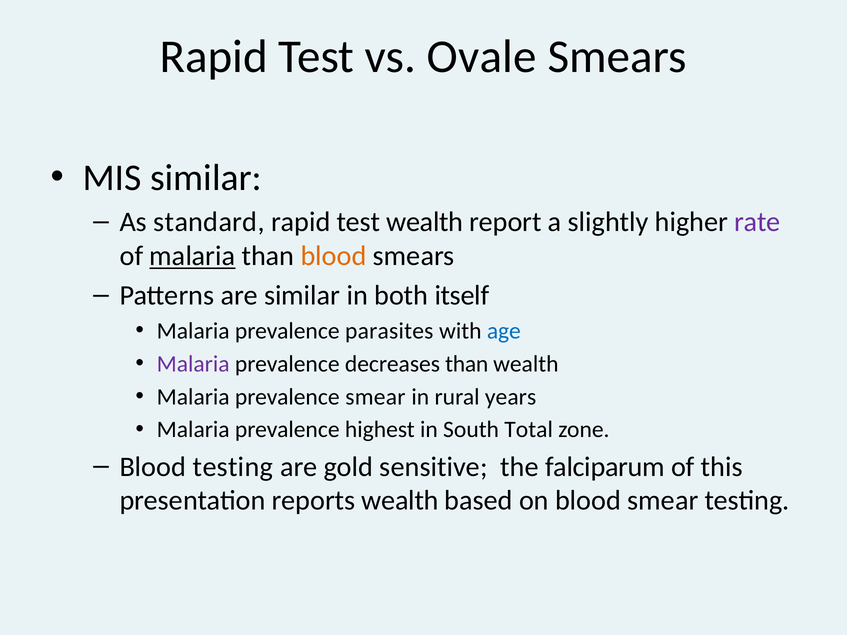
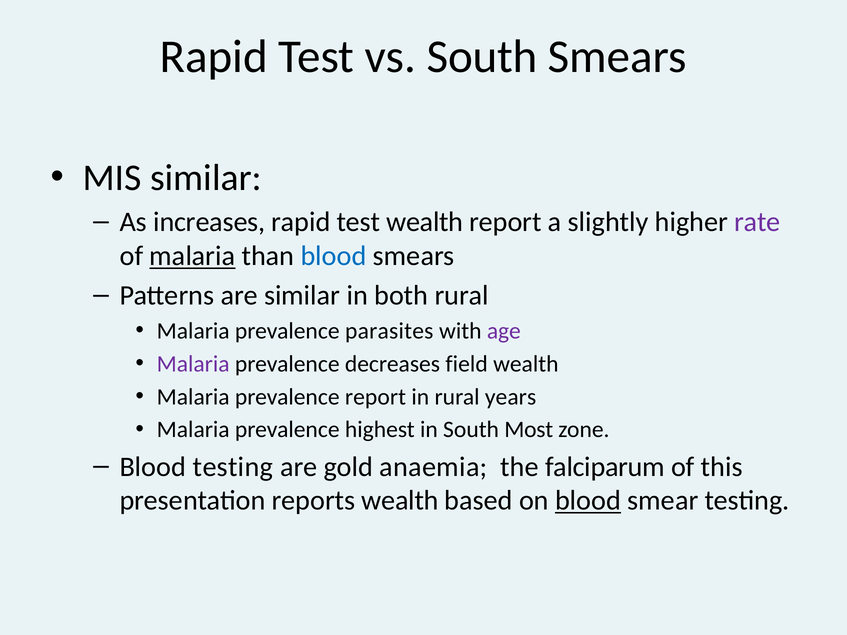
vs Ovale: Ovale -> South (482, 57)
standard: standard -> increases (209, 222)
blood colour: orange -> blue (334, 256)
both itself: itself -> rural (462, 296)
age colour: blue -> purple (504, 331)
decreases than: than -> field (467, 364)
prevalence smear: smear -> report (375, 397)
Total: Total -> Most (529, 430)
sensitive: sensitive -> anaemia (433, 467)
blood underline: none -> present (588, 501)
